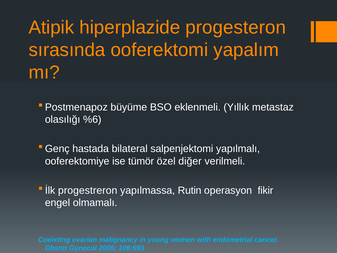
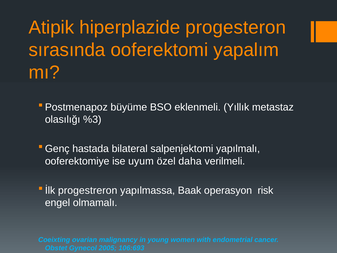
%6: %6 -> %3 (92, 119)
tümör: tümör -> uyum (141, 161)
diğer: diğer -> daha (190, 161)
Rutin: Rutin -> Baak (190, 190)
fikir: fikir -> risk (265, 190)
